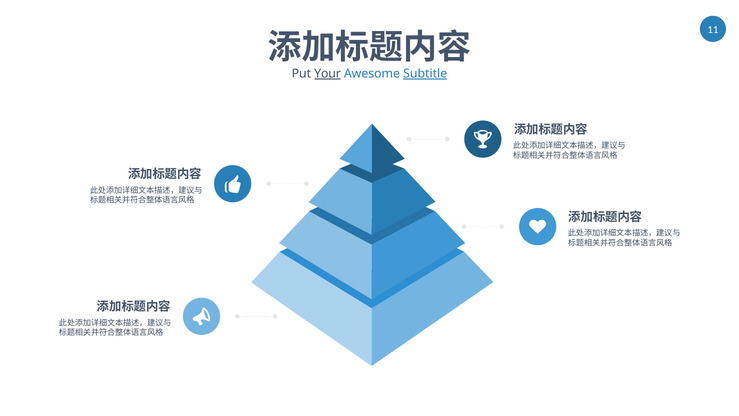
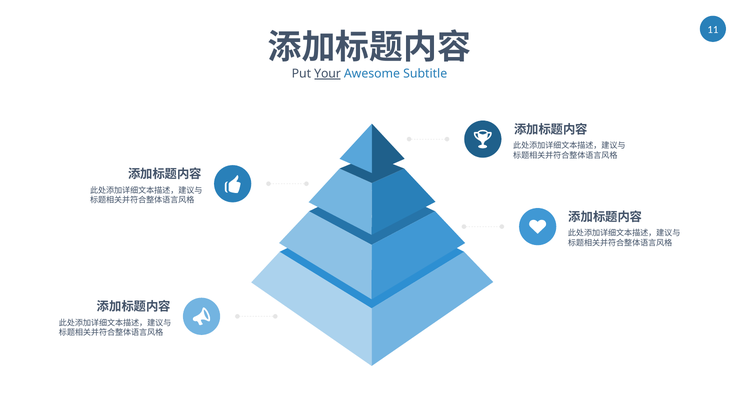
Subtitle underline: present -> none (425, 74)
